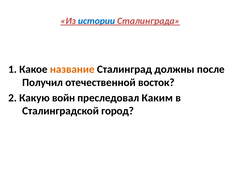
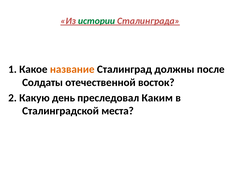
истории colour: blue -> green (97, 21)
Получил: Получил -> Солдаты (43, 83)
войн: войн -> день (64, 98)
город: город -> места (118, 111)
